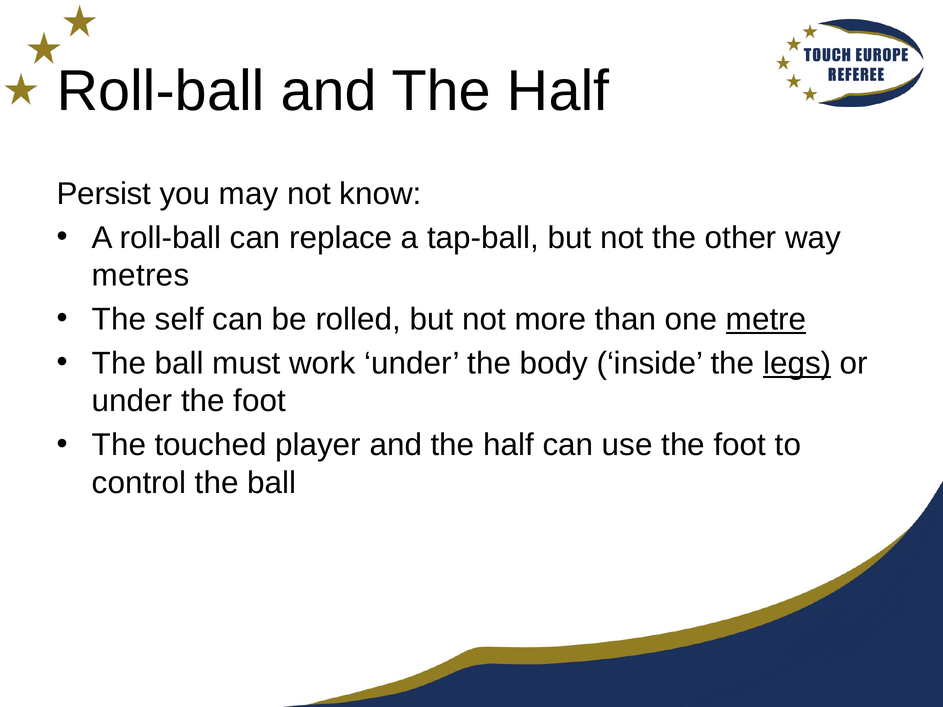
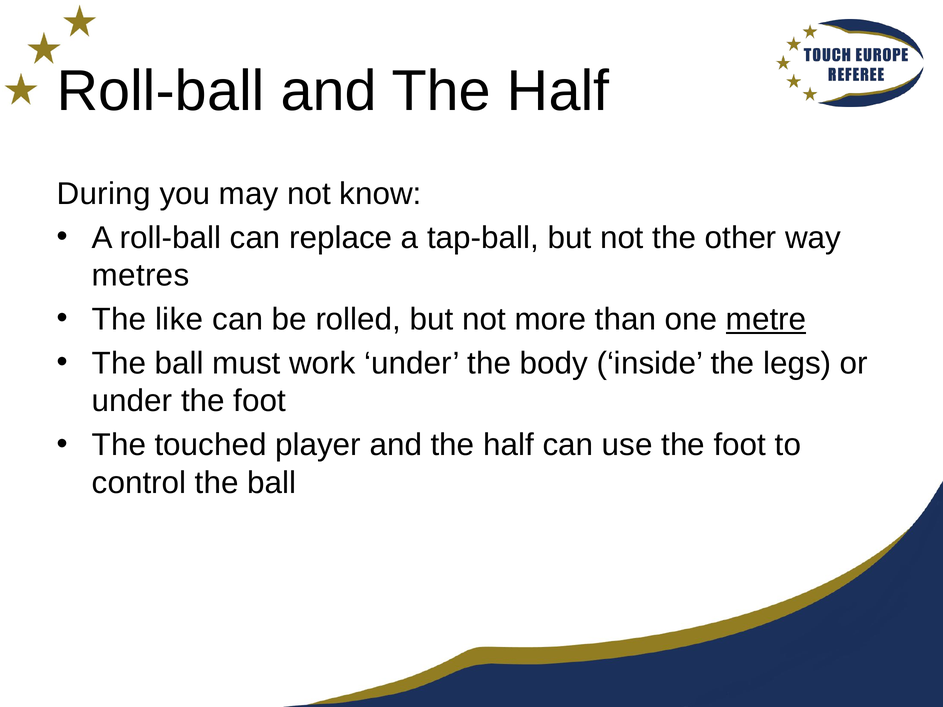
Persist: Persist -> During (104, 194)
self: self -> like (179, 319)
legs underline: present -> none (797, 363)
